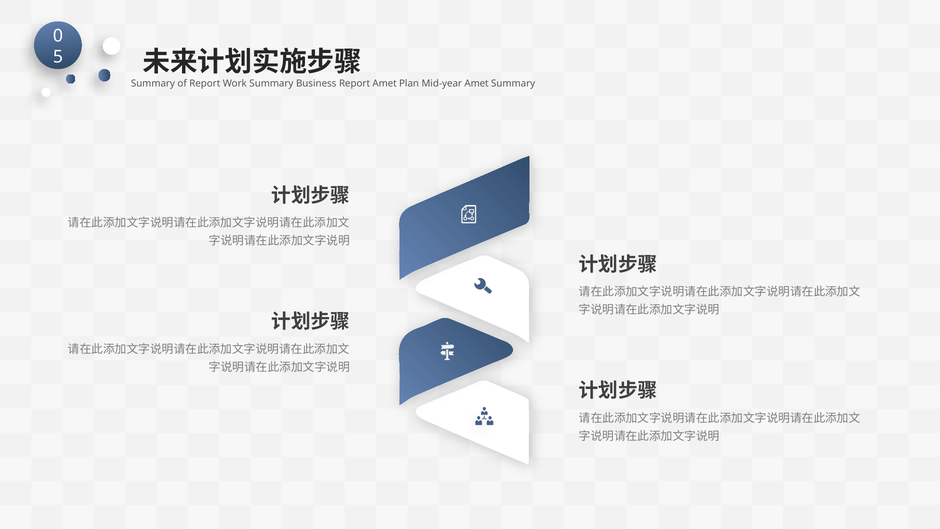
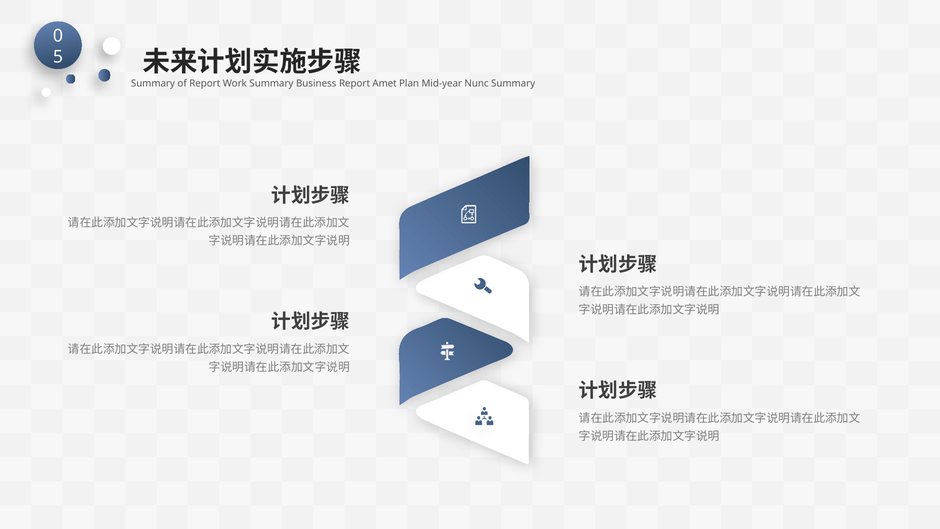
Mid-year Amet: Amet -> Nunc (477, 84)
